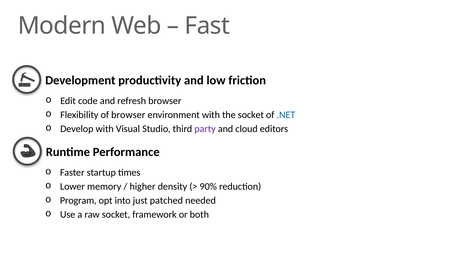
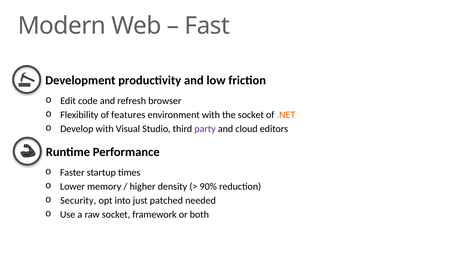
of browser: browser -> features (128, 115)
.NET colour: blue -> orange (286, 115)
Program: Program -> Security (78, 201)
